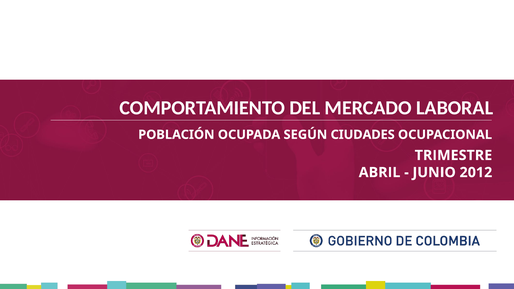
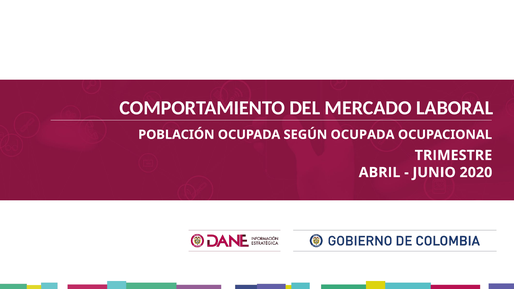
SEGÚN CIUDADES: CIUDADES -> OCUPADA (363, 135)
2012: 2012 -> 2020 (476, 173)
